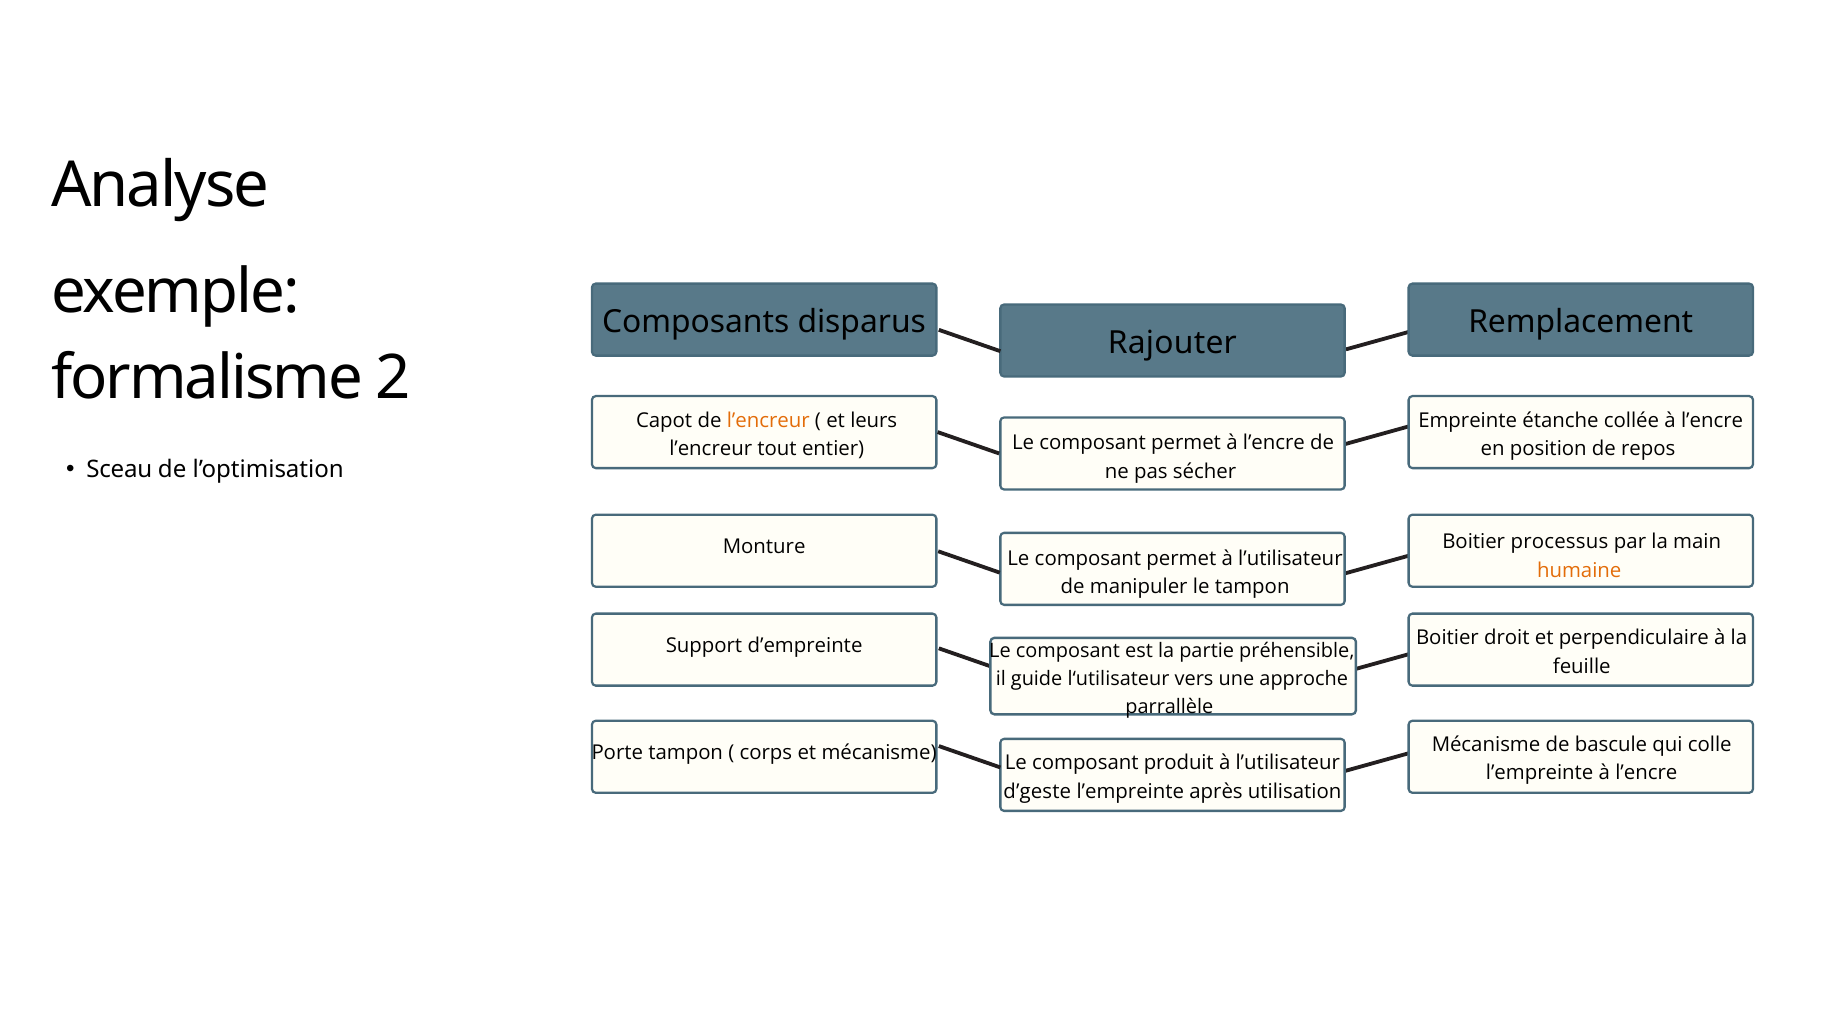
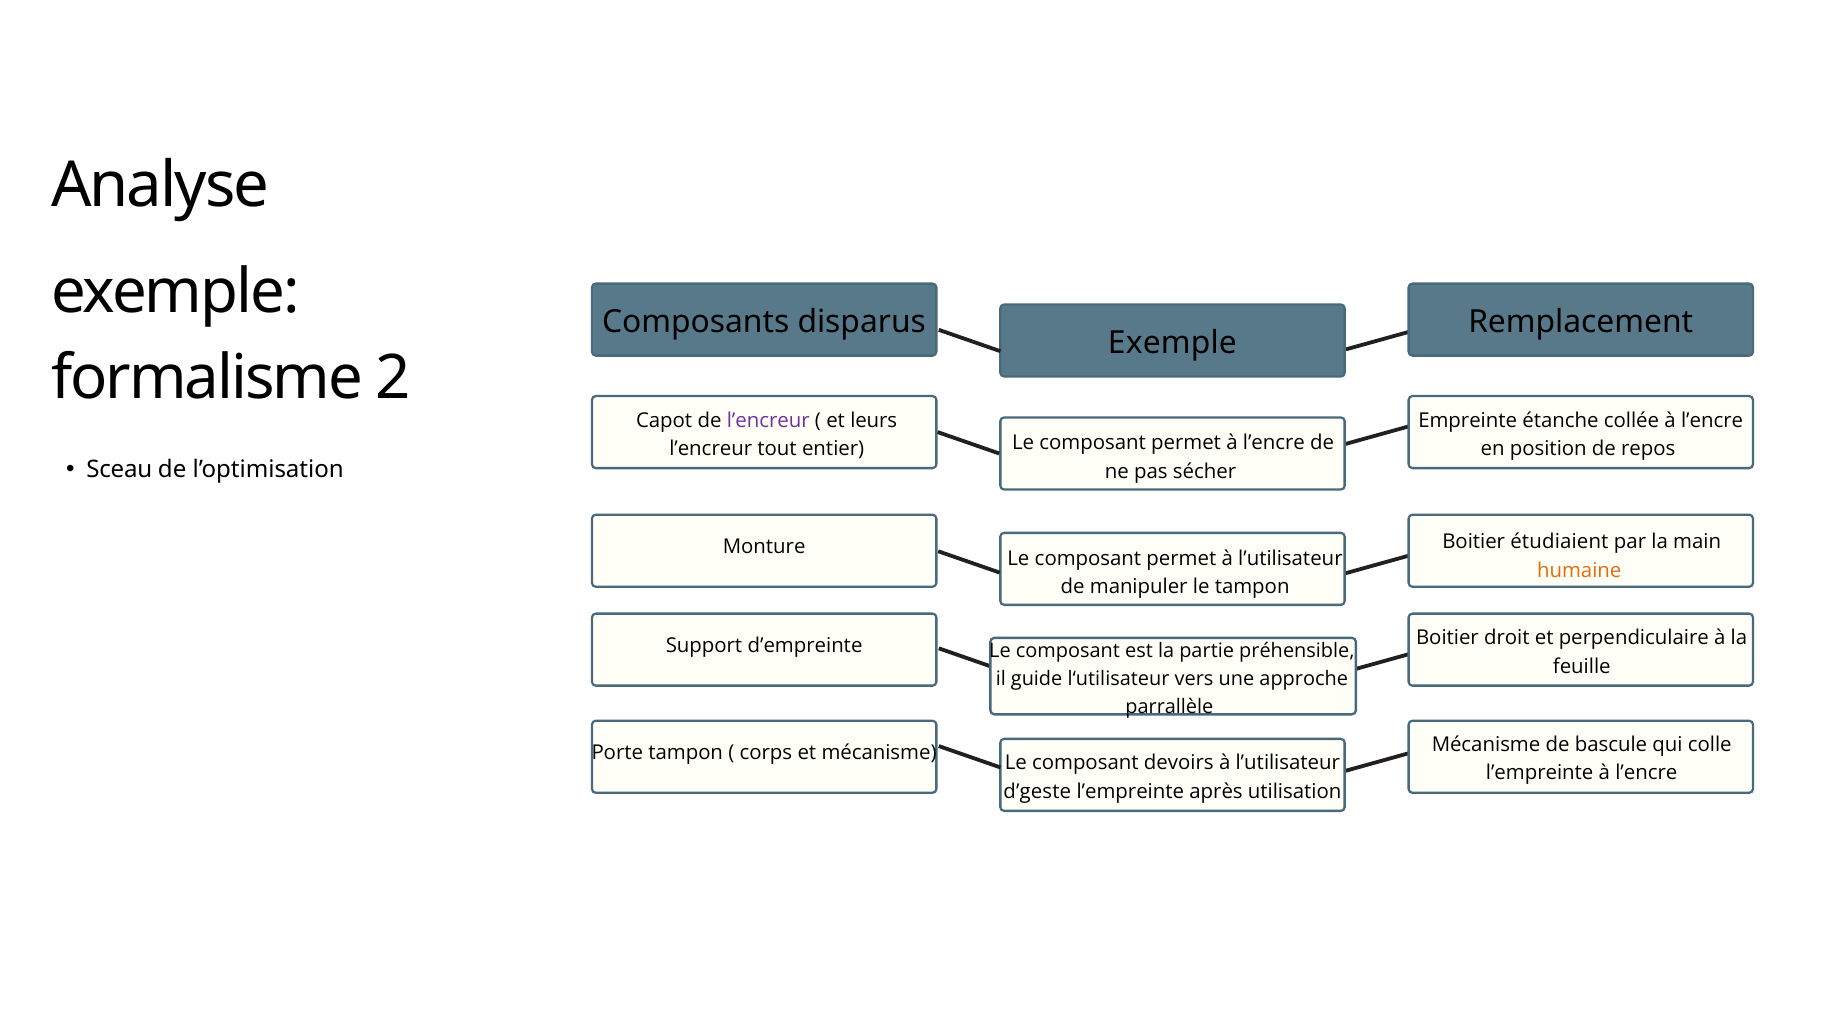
Rajouter: Rajouter -> Exemple (1172, 344)
l’encreur colour: orange -> purple (768, 421)
processus: processus -> étudiaient (1559, 542)
produit: produit -> devoirs (1179, 764)
